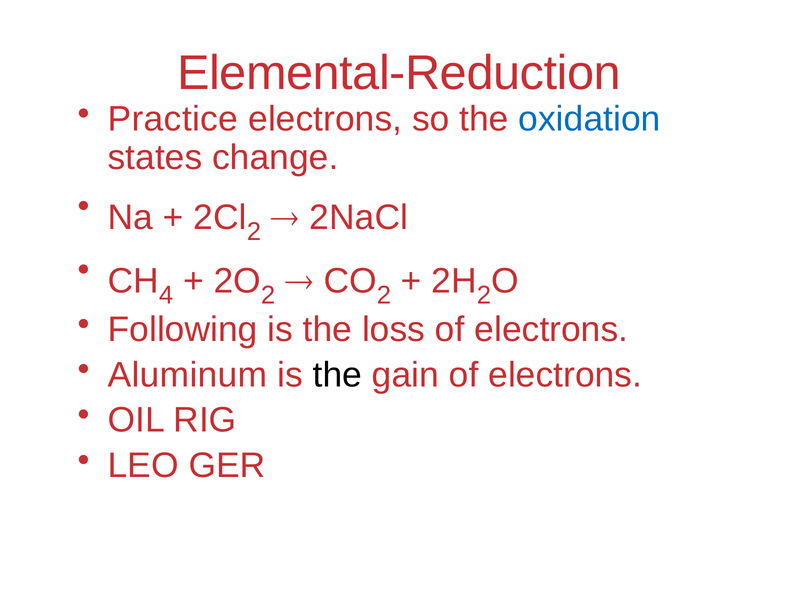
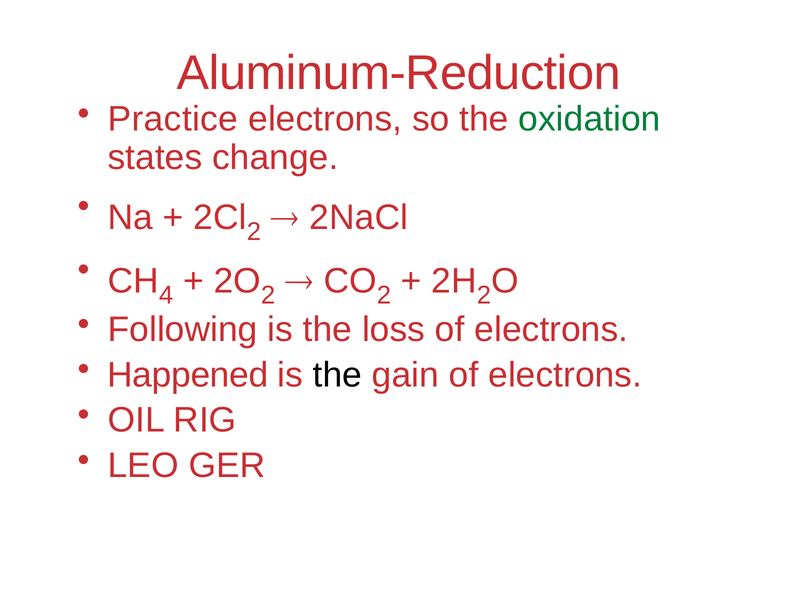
Elemental-Reduction: Elemental-Reduction -> Aluminum-Reduction (399, 73)
oxidation colour: blue -> green (589, 119)
Aluminum: Aluminum -> Happened (188, 375)
